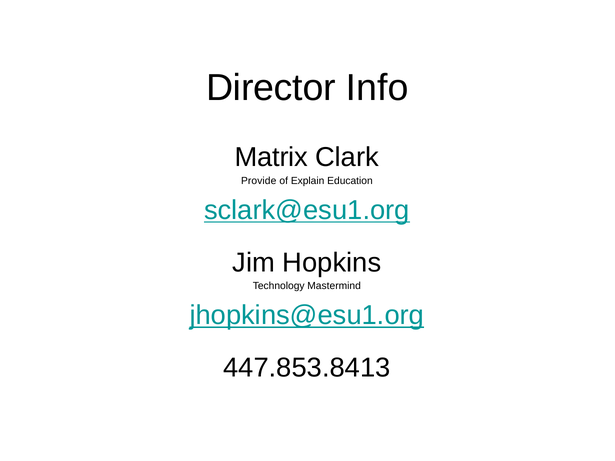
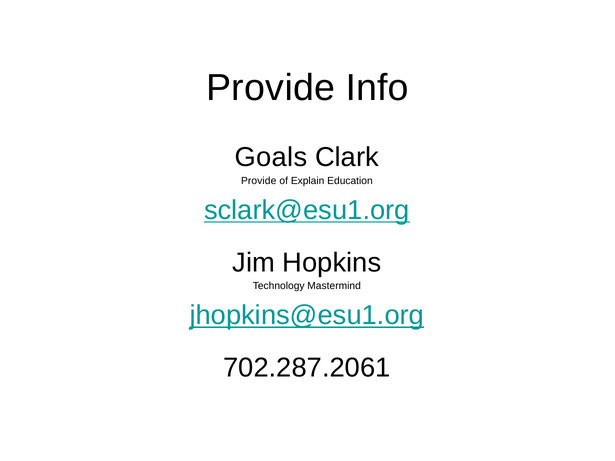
Director: Director -> Provide (271, 88)
Matrix: Matrix -> Goals (271, 157)
447.853.8413: 447.853.8413 -> 702.287.2061 (307, 368)
